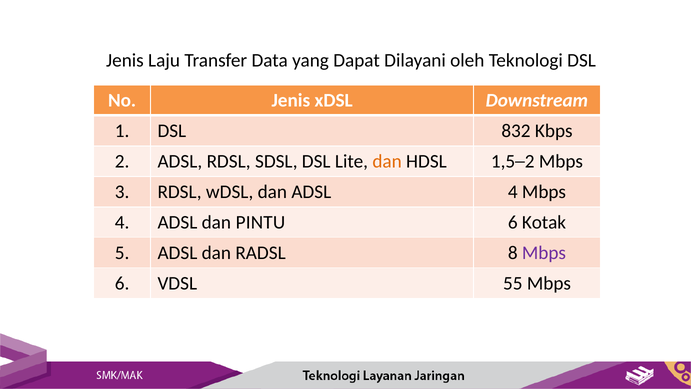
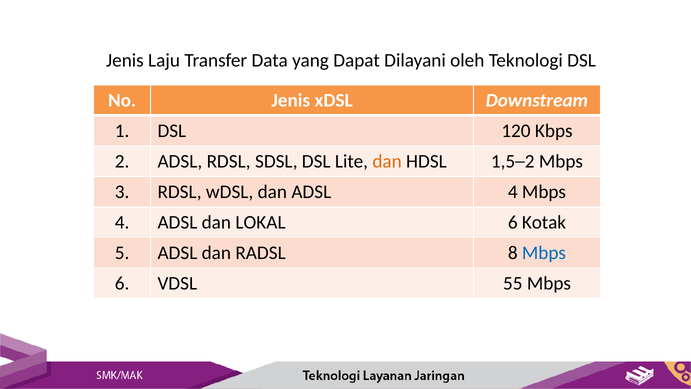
832: 832 -> 120 (516, 131)
PINTU: PINTU -> LOKAL (261, 222)
Mbps colour: purple -> blue (544, 253)
